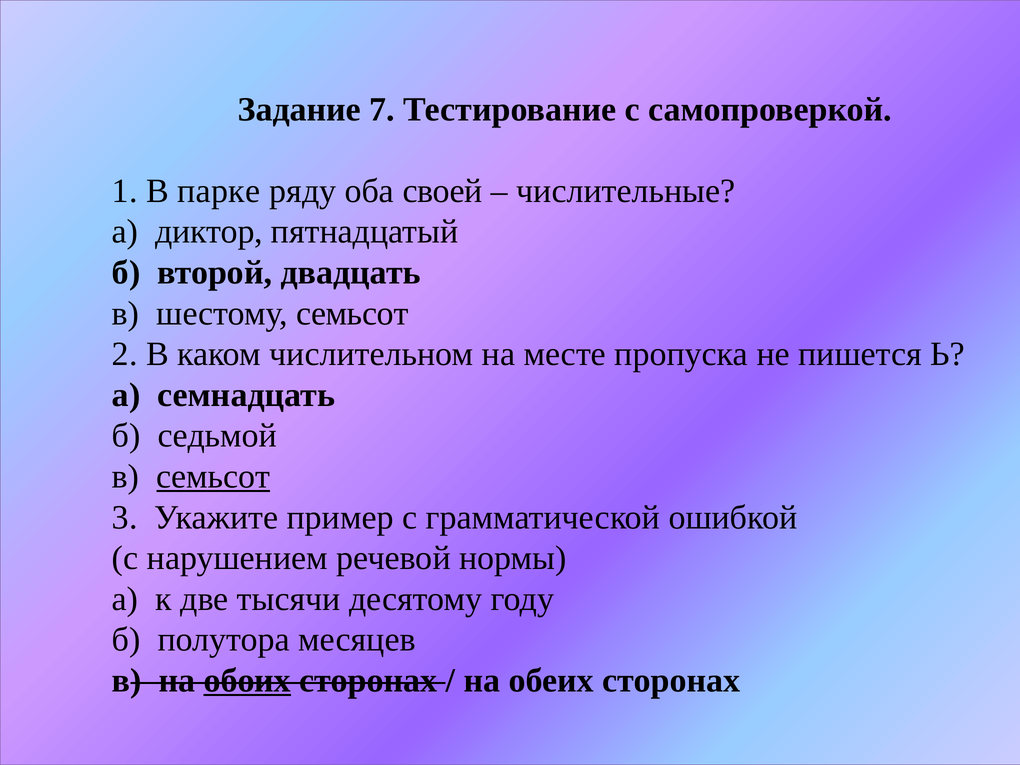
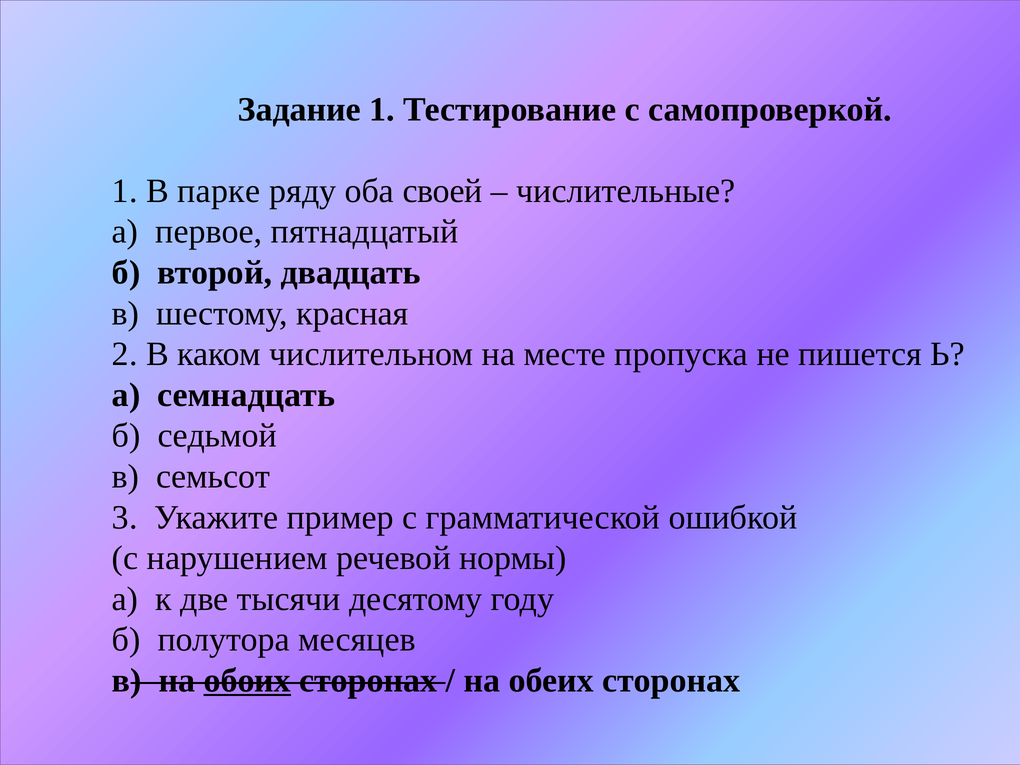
Задание 7: 7 -> 1 (382, 109)
диктор: диктор -> первое (209, 232)
шестому семьсот: семьсот -> красная (352, 313)
семьсот underline: present -> none (213, 477)
